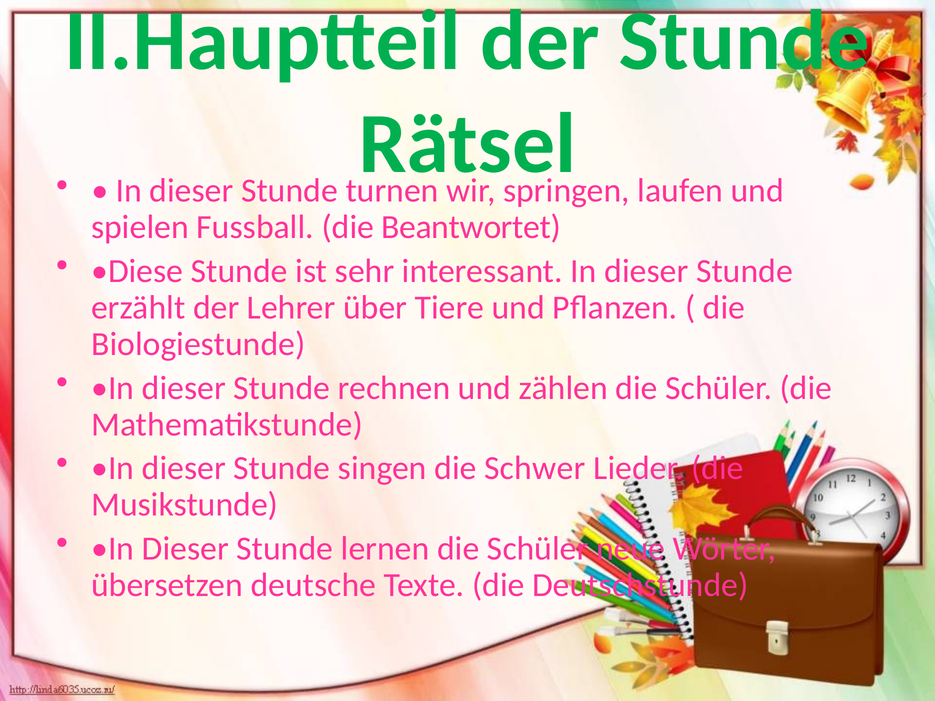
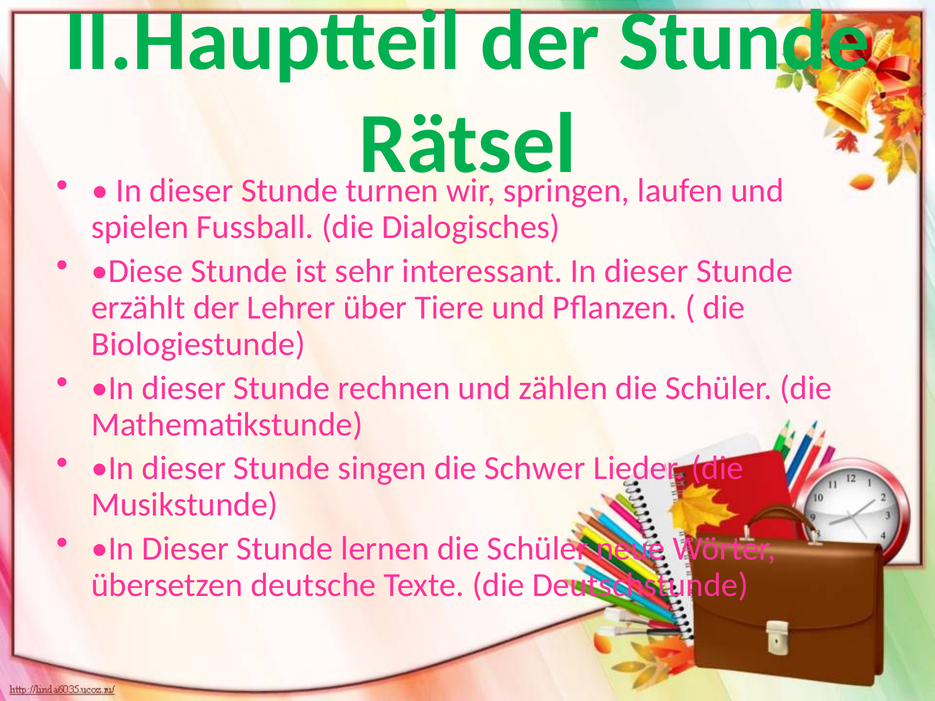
Beantwortet: Beantwortet -> Dialogisches (471, 227)
